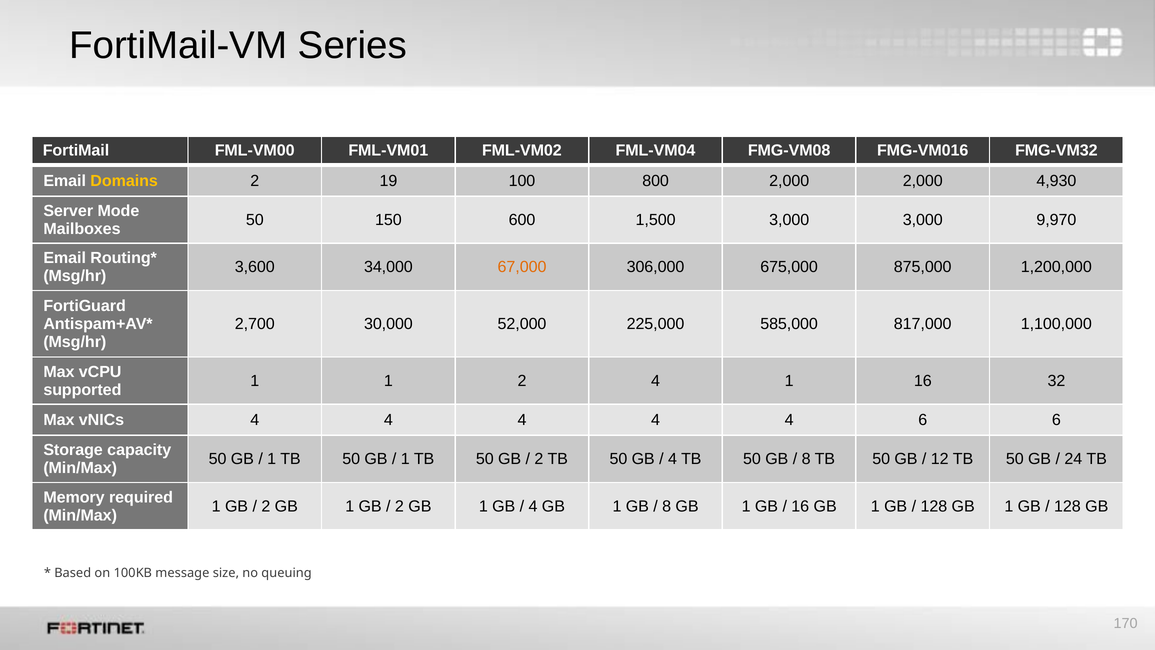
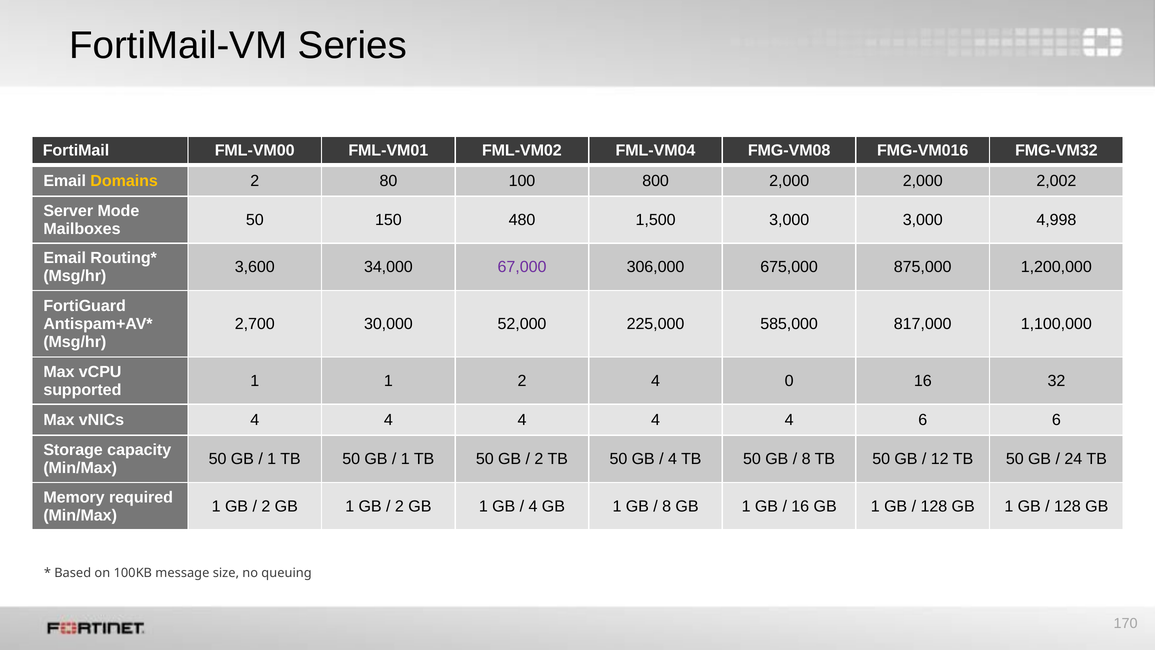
19: 19 -> 80 (388, 181)
4,930: 4,930 -> 2,002 (1056, 181)
600: 600 -> 480 (522, 220)
9,970: 9,970 -> 4,998 (1056, 220)
67,000 colour: orange -> purple (522, 267)
4 1: 1 -> 0 (789, 381)
